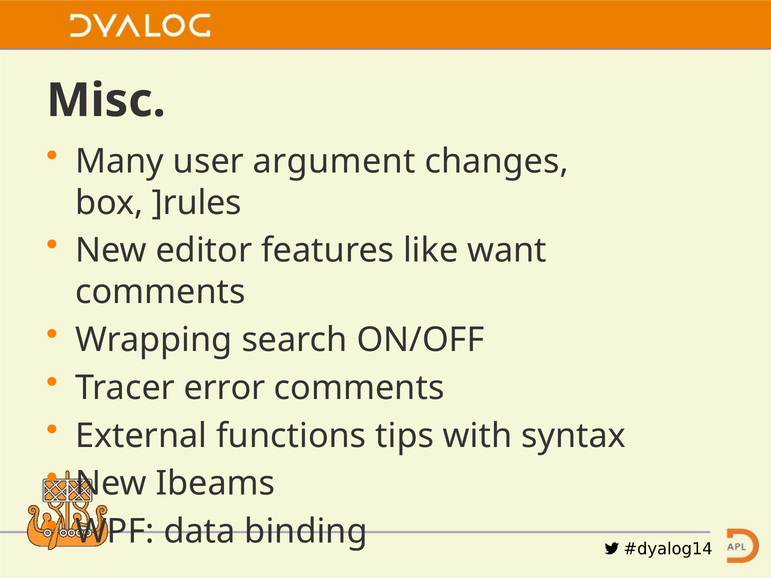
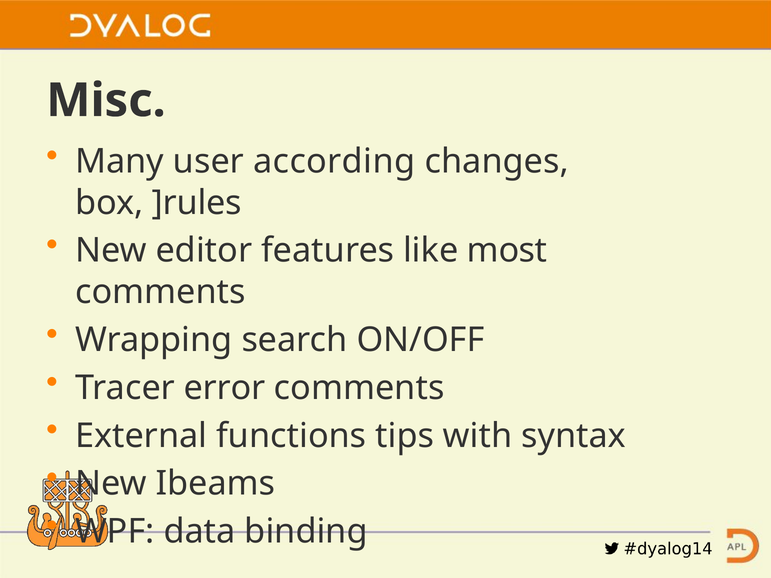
argument: argument -> according (334, 162)
want: want -> most (507, 251)
